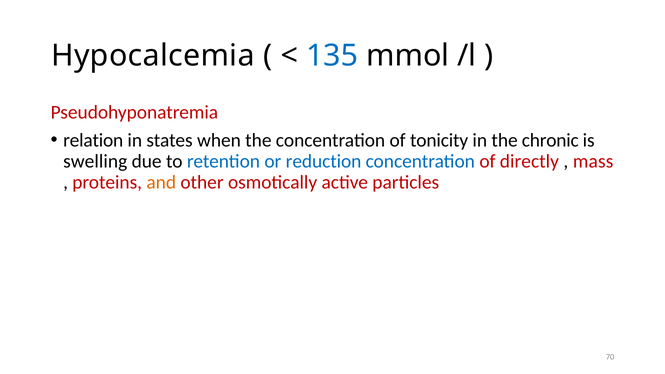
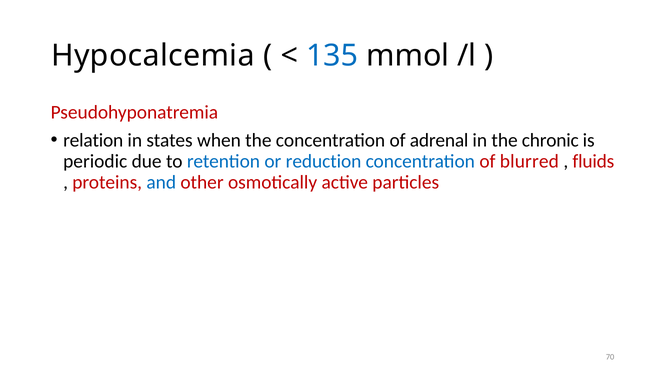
tonicity: tonicity -> adrenal (439, 140)
swelling: swelling -> periodic (95, 161)
directly: directly -> blurred (529, 161)
mass: mass -> fluids (593, 161)
and colour: orange -> blue (161, 182)
